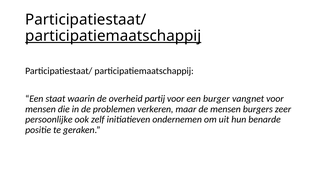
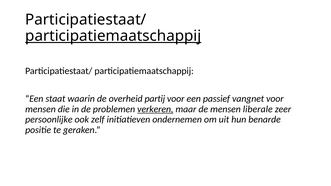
burger: burger -> passief (216, 99)
verkeren underline: none -> present (155, 109)
burgers: burgers -> liberale (258, 109)
